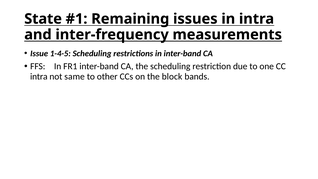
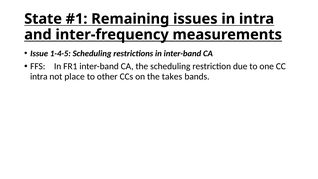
same: same -> place (75, 76)
block: block -> takes (172, 76)
